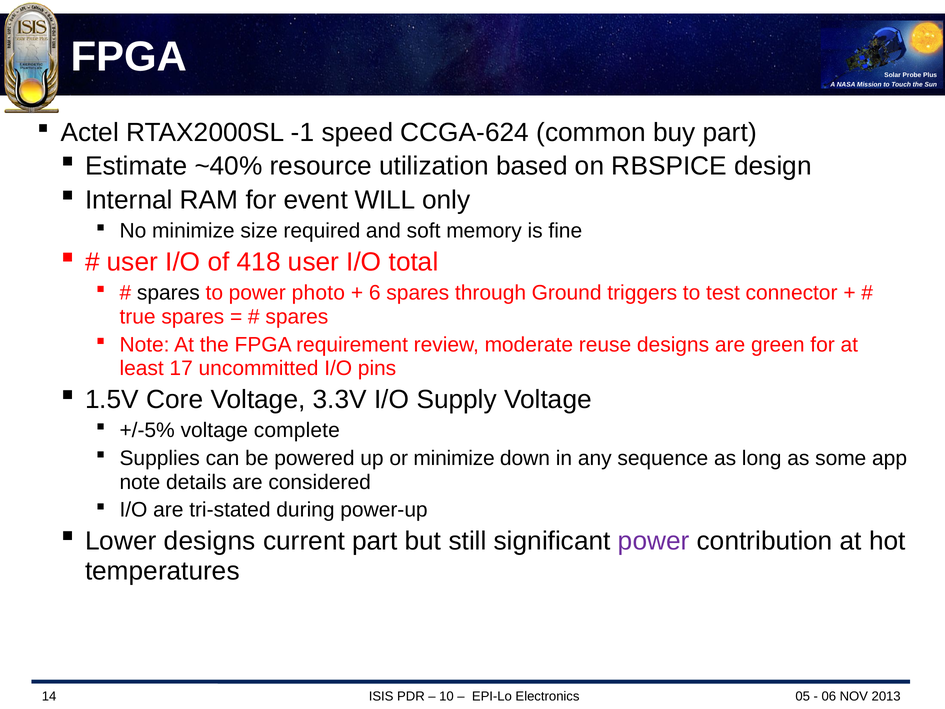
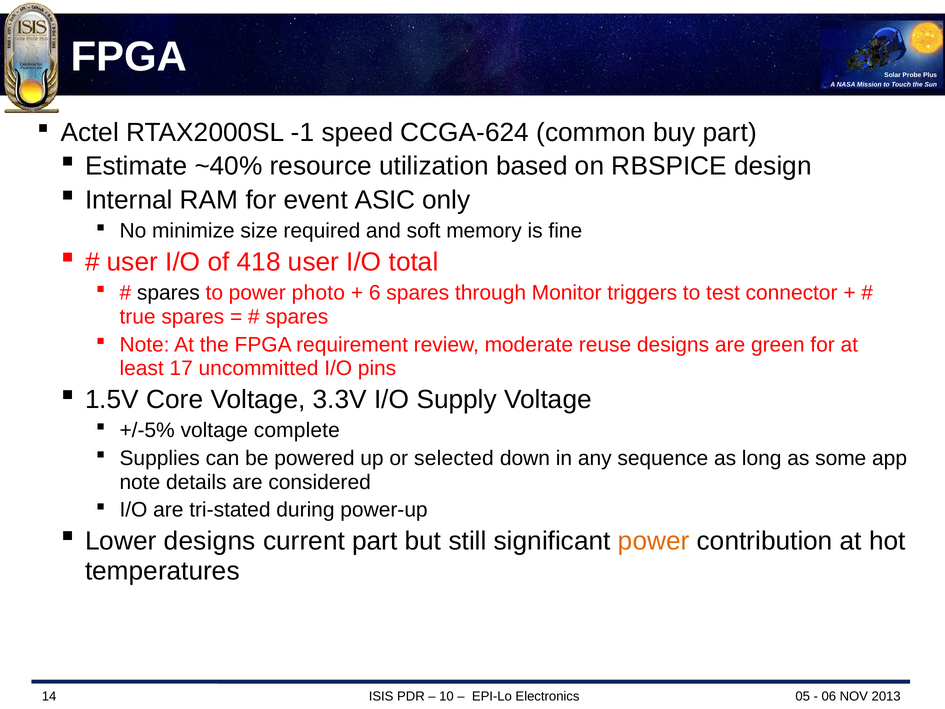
WILL: WILL -> ASIC (385, 200)
Ground: Ground -> Monitor (567, 293)
or minimize: minimize -> selected (454, 458)
power colour: purple -> orange (654, 541)
